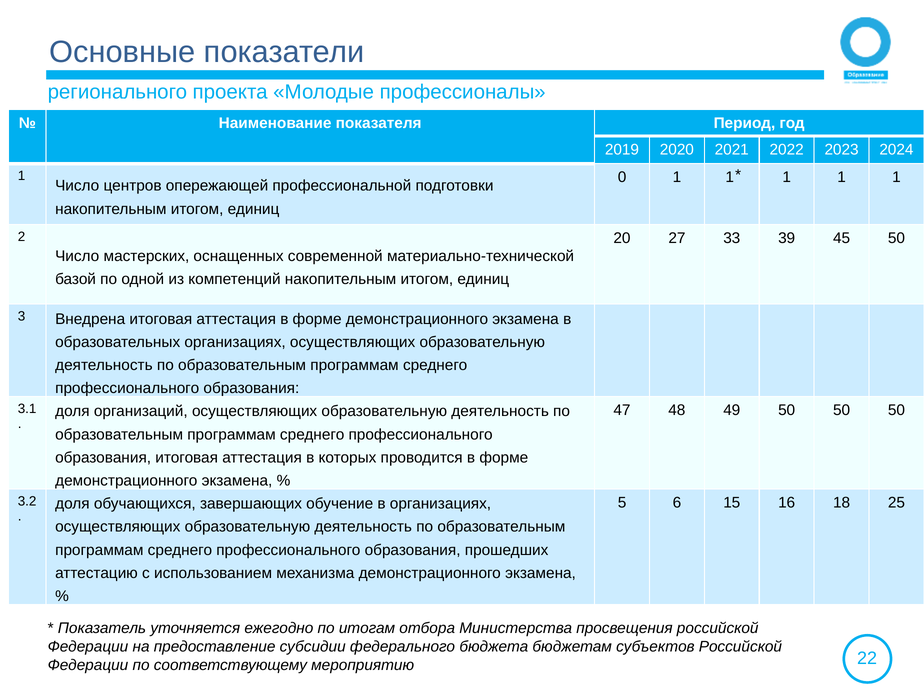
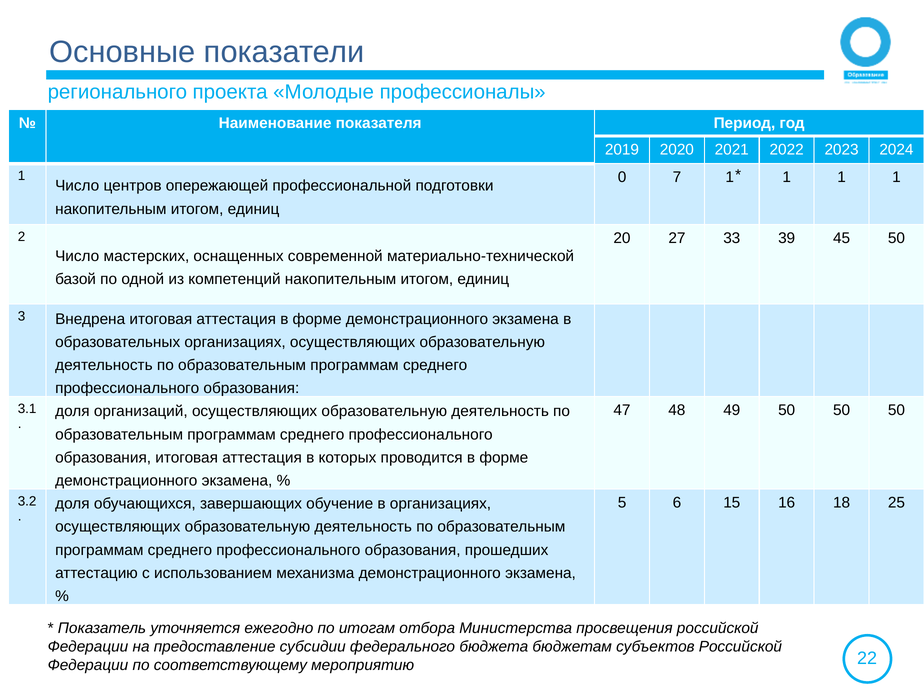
0 1: 1 -> 7 (677, 177)
